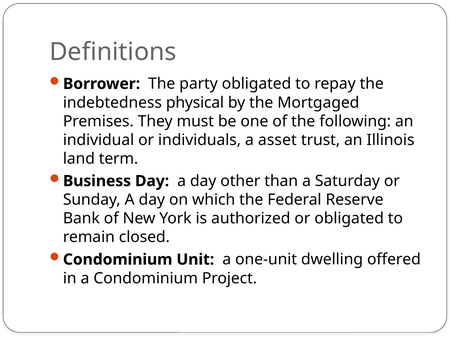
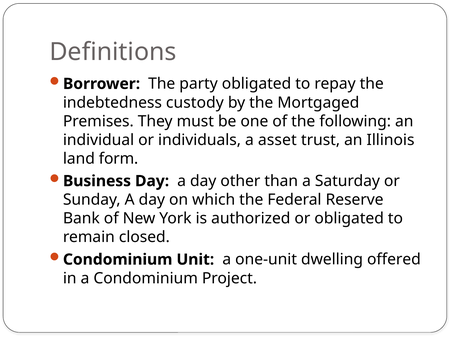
physical: physical -> custody (195, 103)
term: term -> form (119, 159)
